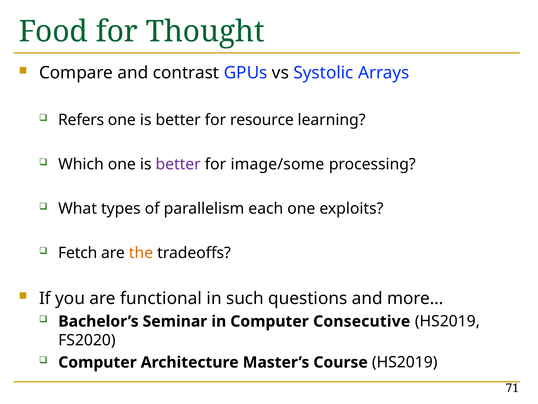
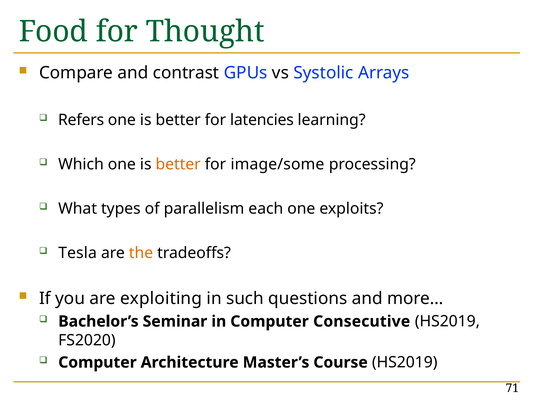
resource: resource -> latencies (262, 120)
better colour: purple -> orange (178, 164)
Fetch: Fetch -> Tesla (78, 253)
functional: functional -> exploiting (161, 298)
